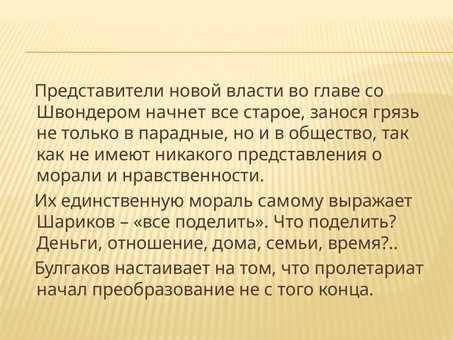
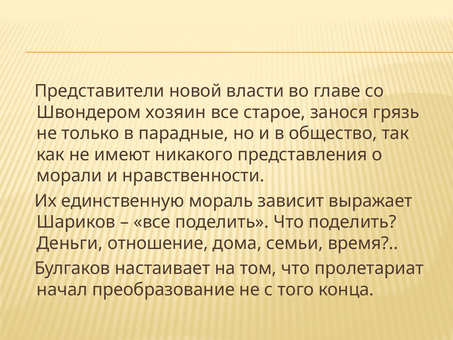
начнет: начнет -> хозяин (176, 112)
самому: самому -> зависит (291, 201)
